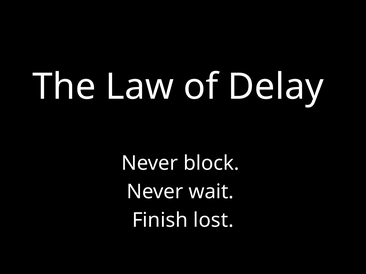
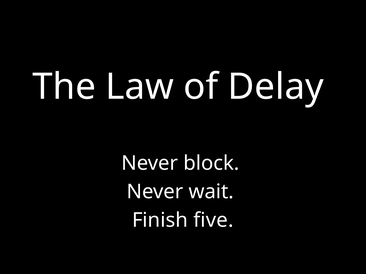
lost: lost -> five (213, 220)
